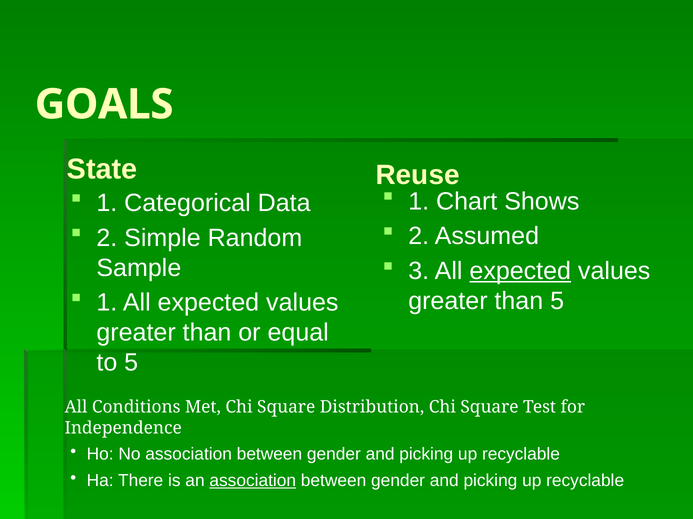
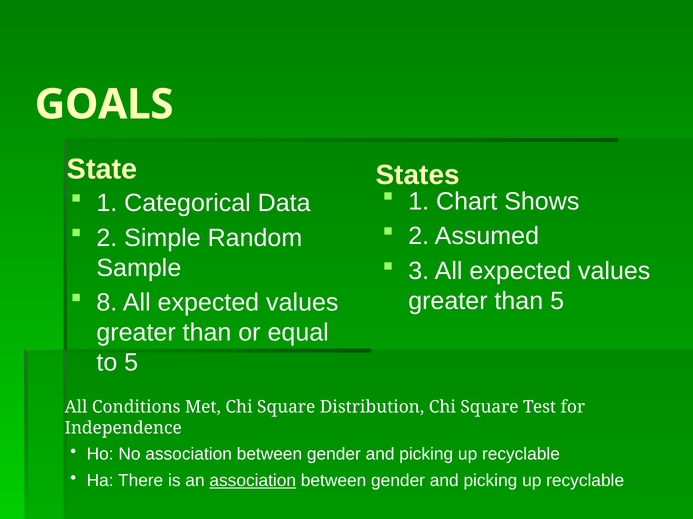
Reuse: Reuse -> States (418, 175)
expected underline: present -> none (520, 272)
1: 1 -> 8 (107, 303)
